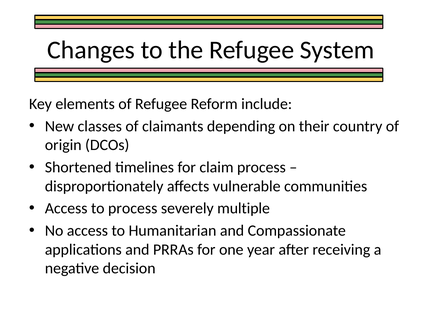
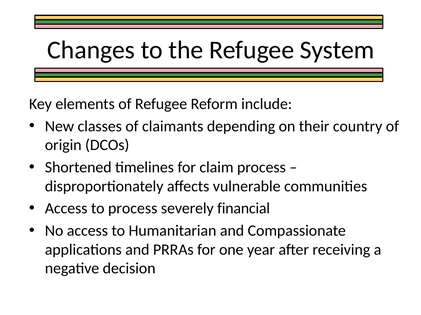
multiple: multiple -> financial (244, 209)
